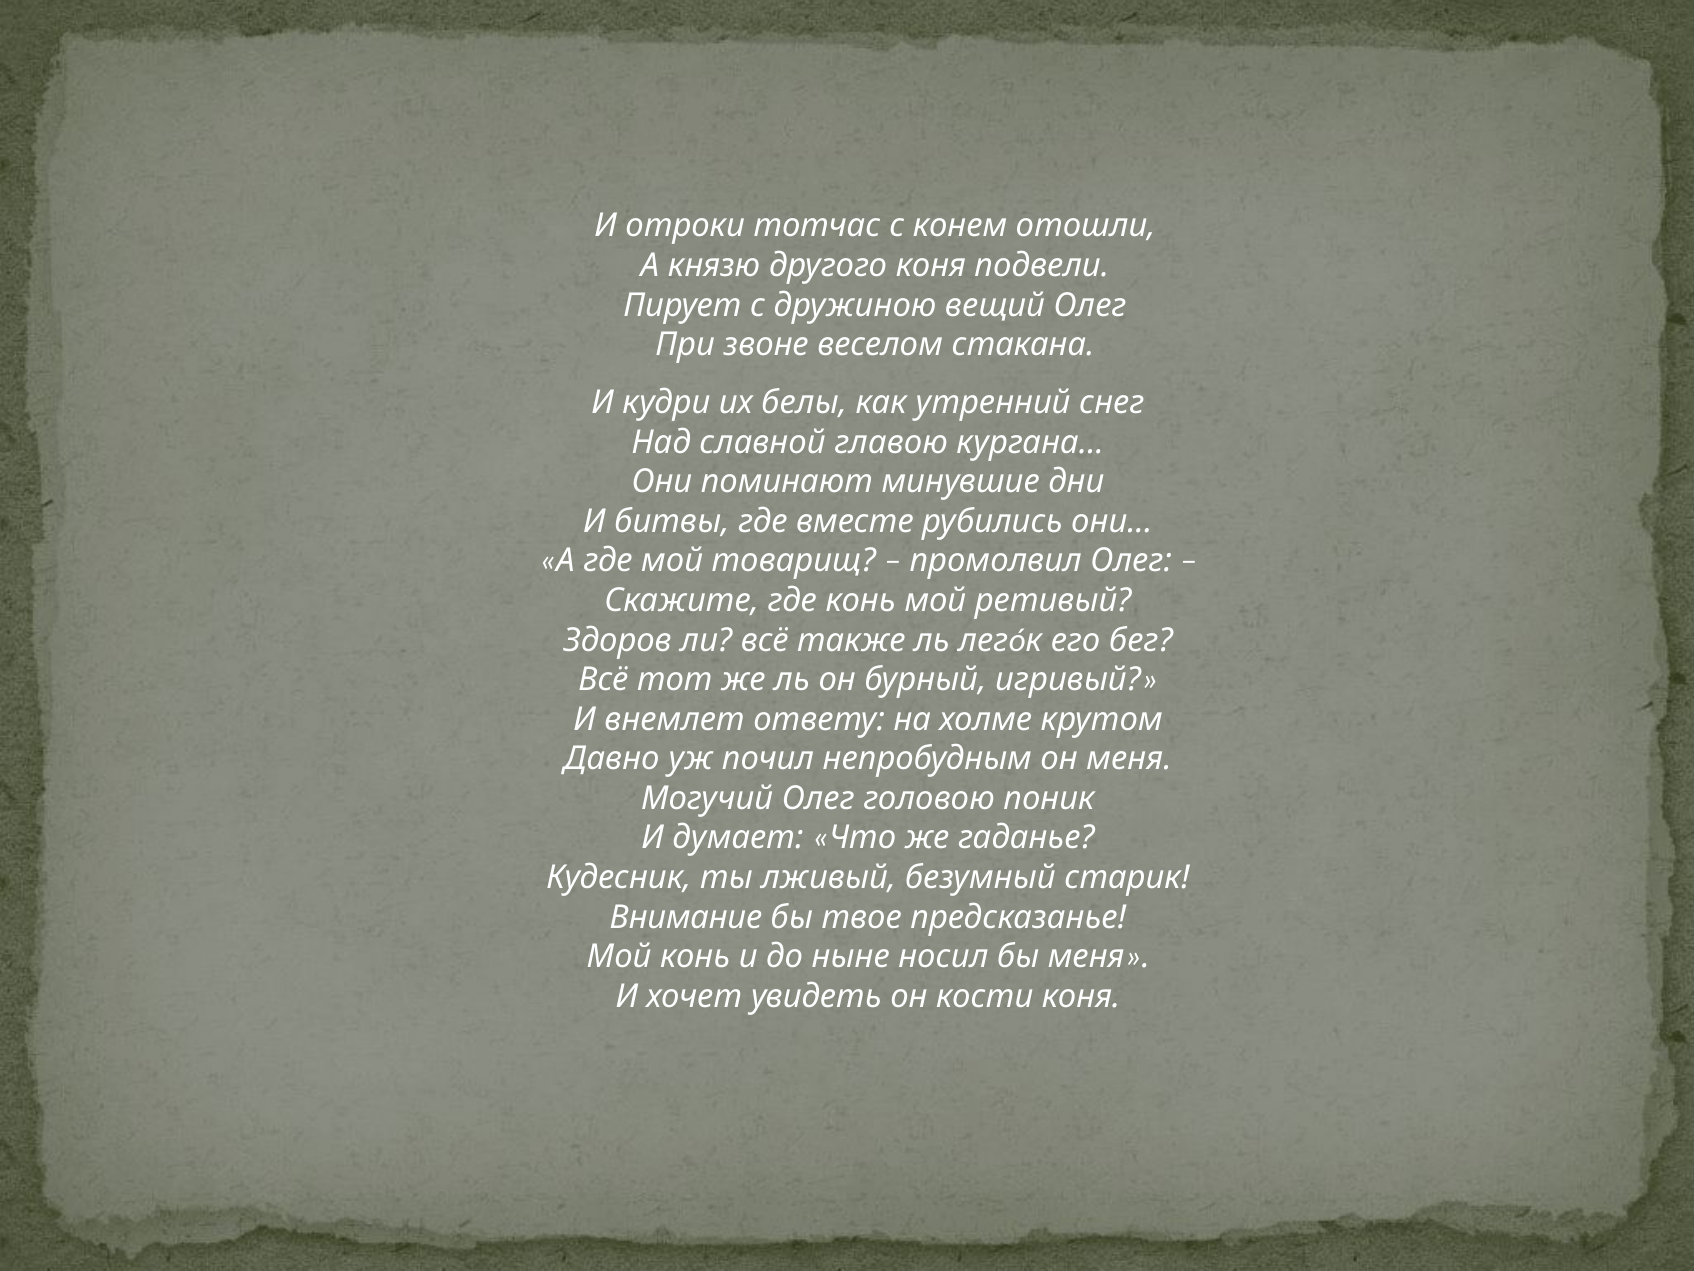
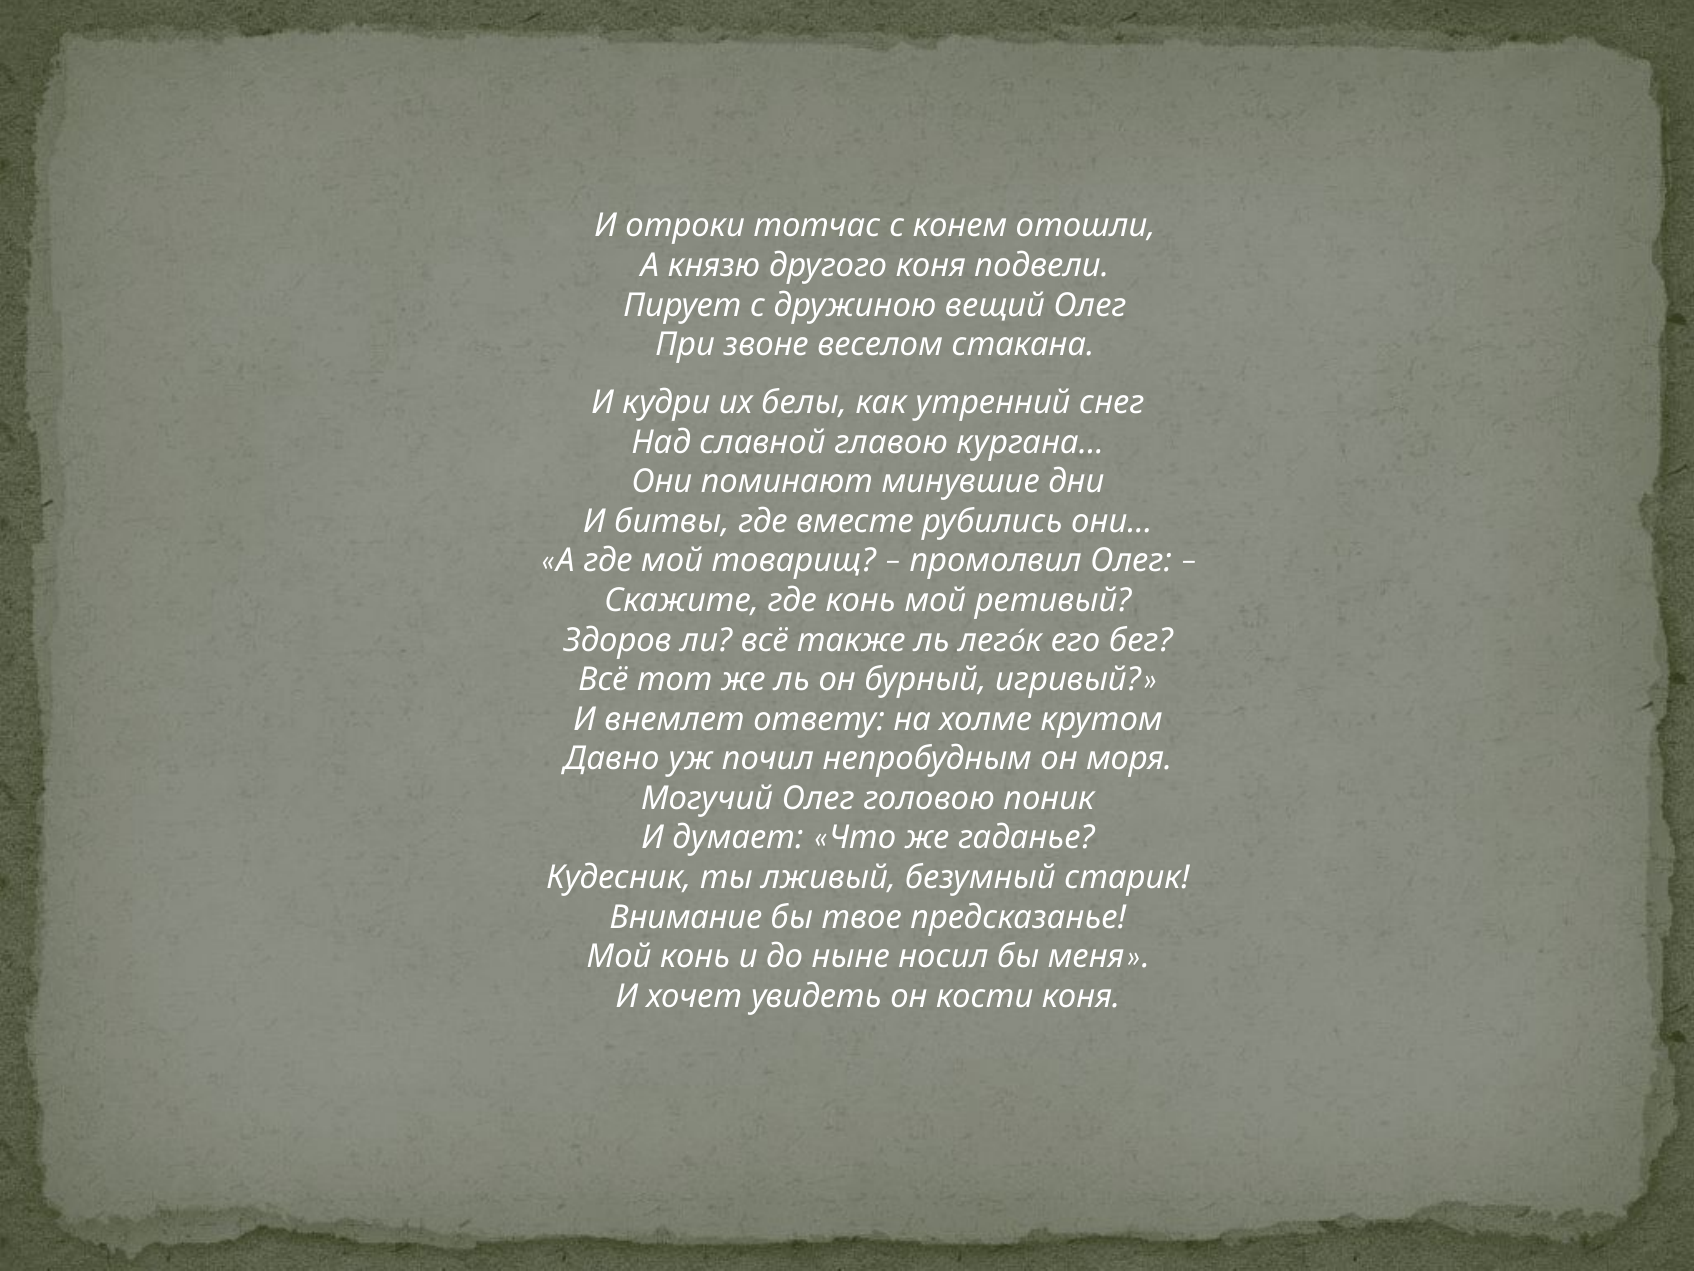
он меня: меня -> моря (1129, 759)
